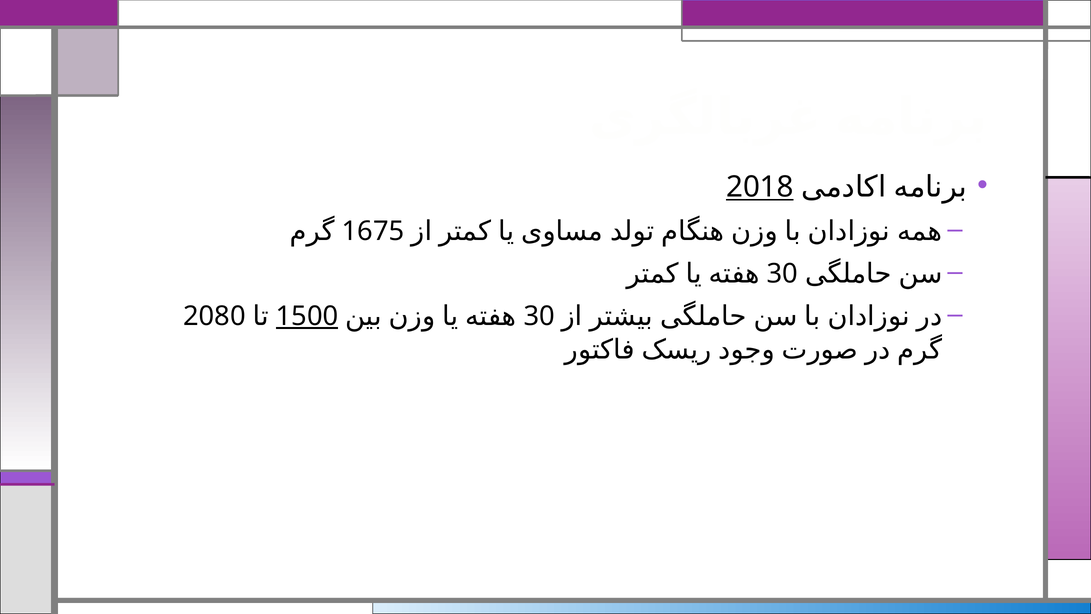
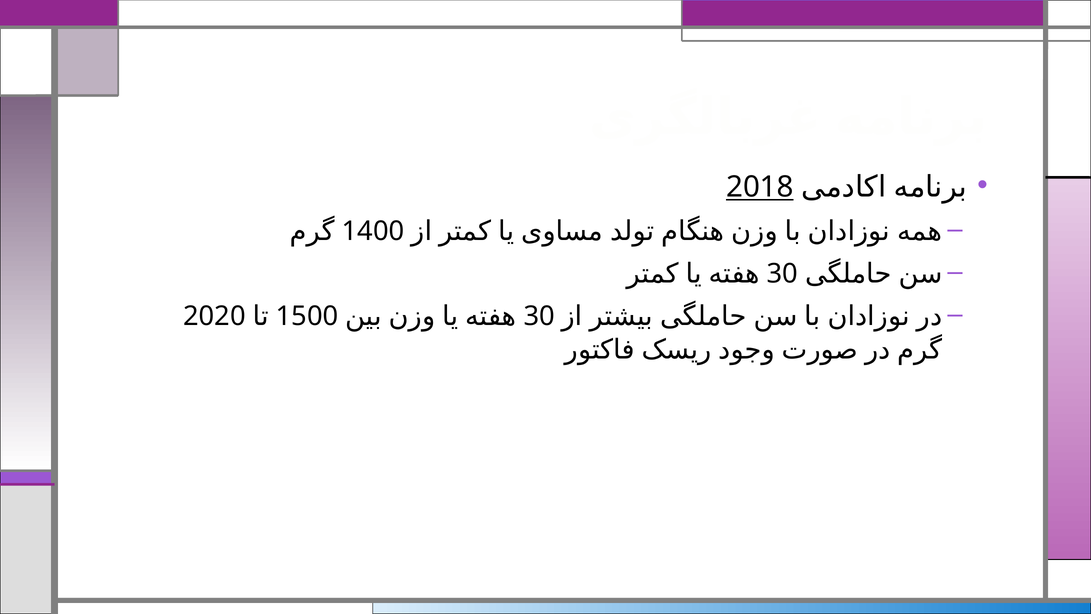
1675: 1675 -> 1400 (373, 231)
2080: 2080 -> 2020 (215, 316)
1500 underline: present -> none (307, 316)
